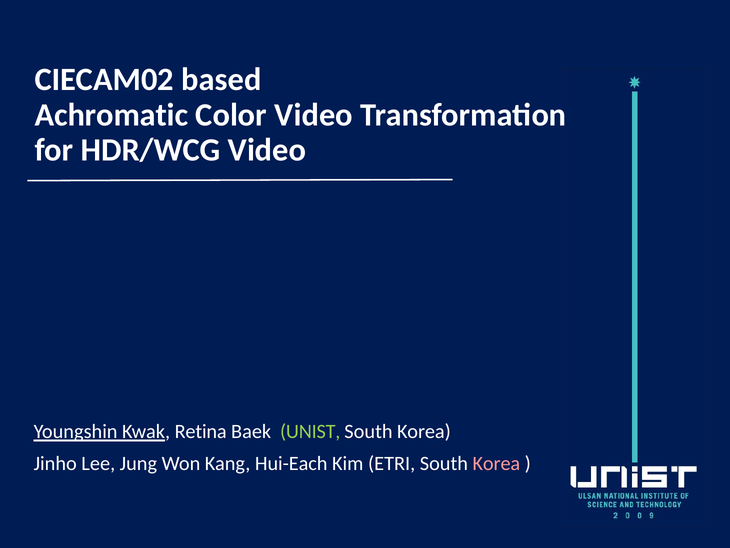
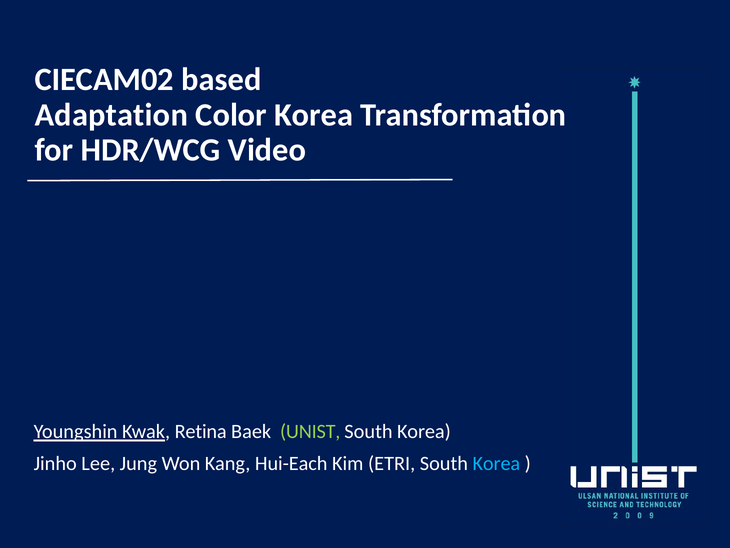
Achromatic: Achromatic -> Adaptation (111, 115)
Color Video: Video -> Korea (314, 115)
Korea colour: pink -> light blue (496, 463)
